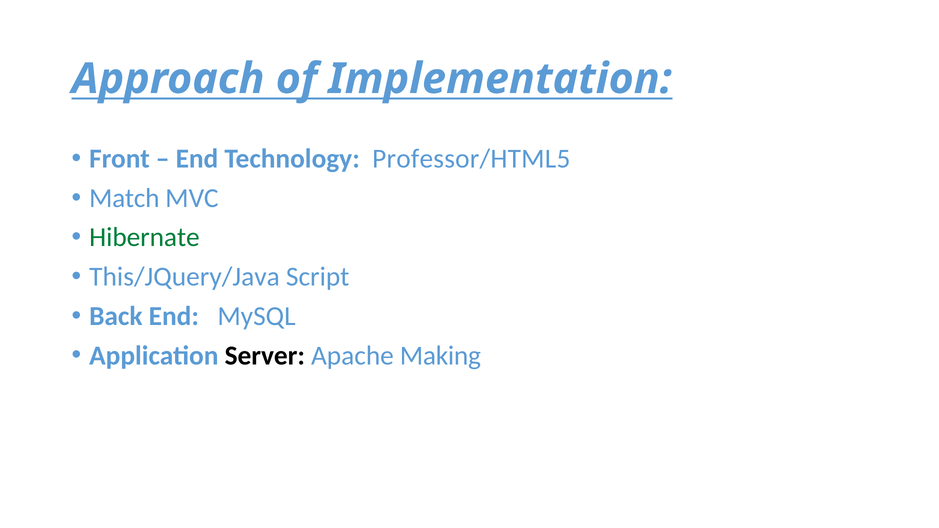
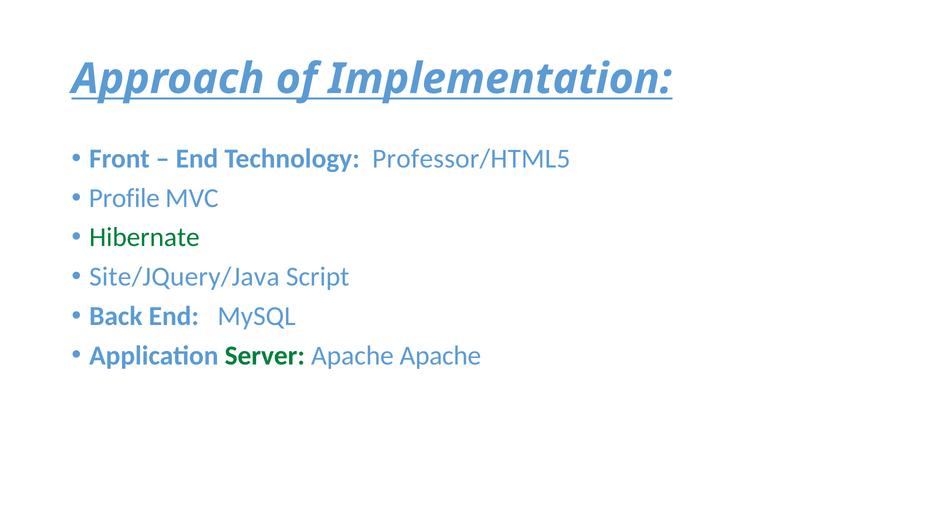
Match: Match -> Profile (124, 198)
This/JQuery/Java: This/JQuery/Java -> Site/JQuery/Java (184, 277)
Server colour: black -> green (265, 356)
Apache Making: Making -> Apache (440, 356)
